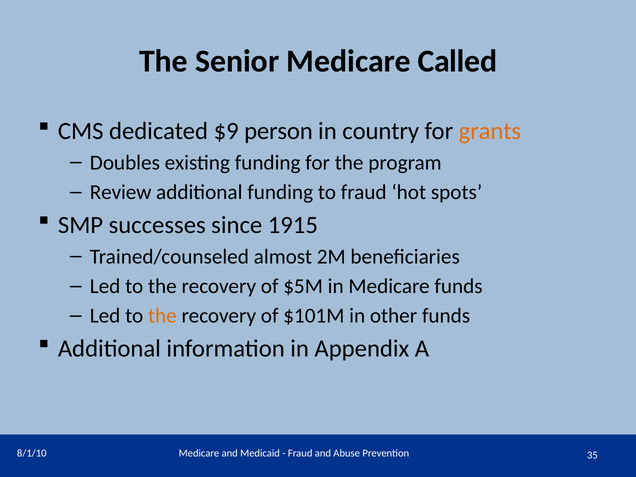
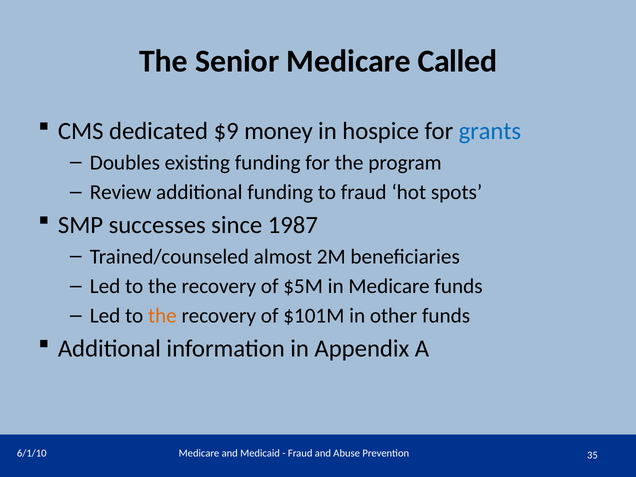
person: person -> money (278, 131)
country: country -> hospice (381, 131)
grants colour: orange -> blue (490, 131)
1915: 1915 -> 1987 (293, 225)
8/1/10: 8/1/10 -> 6/1/10 (32, 453)
